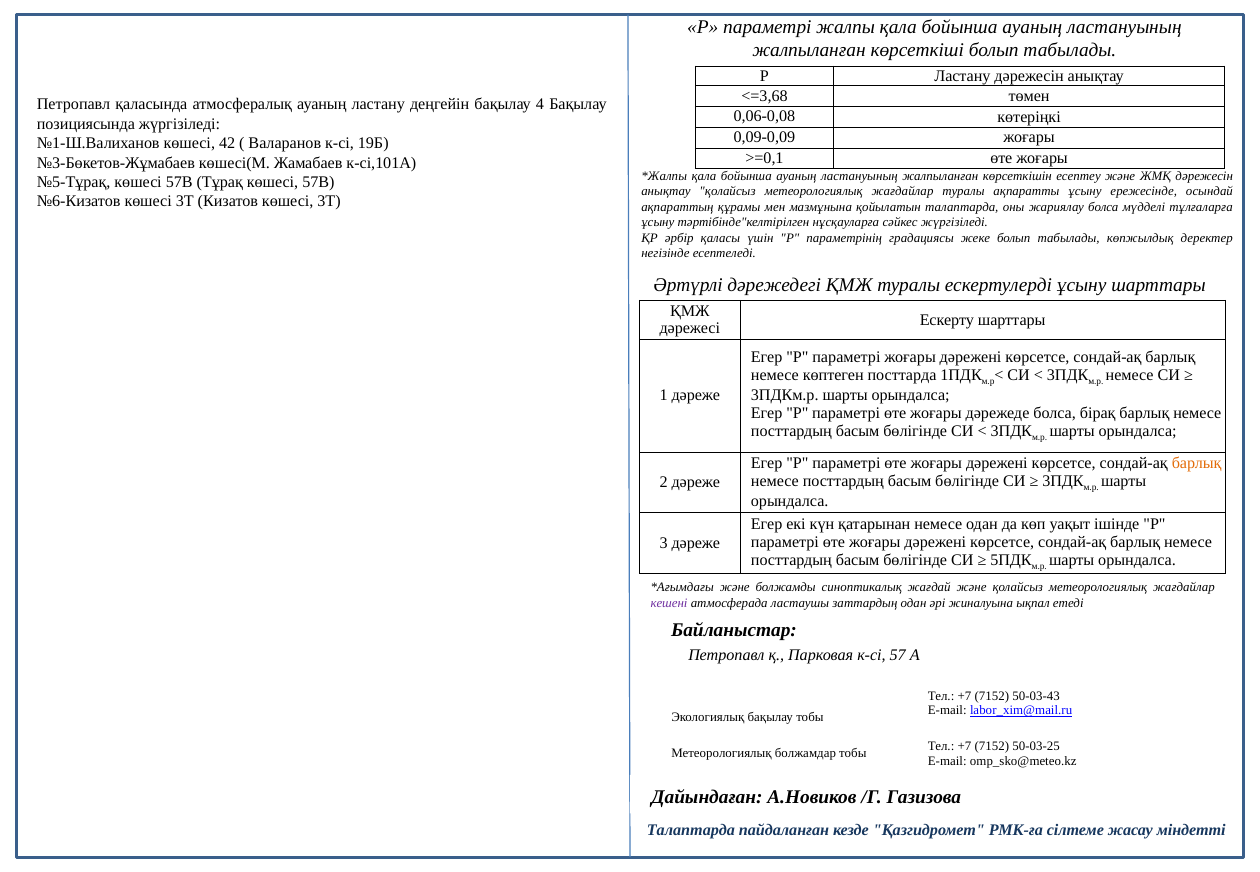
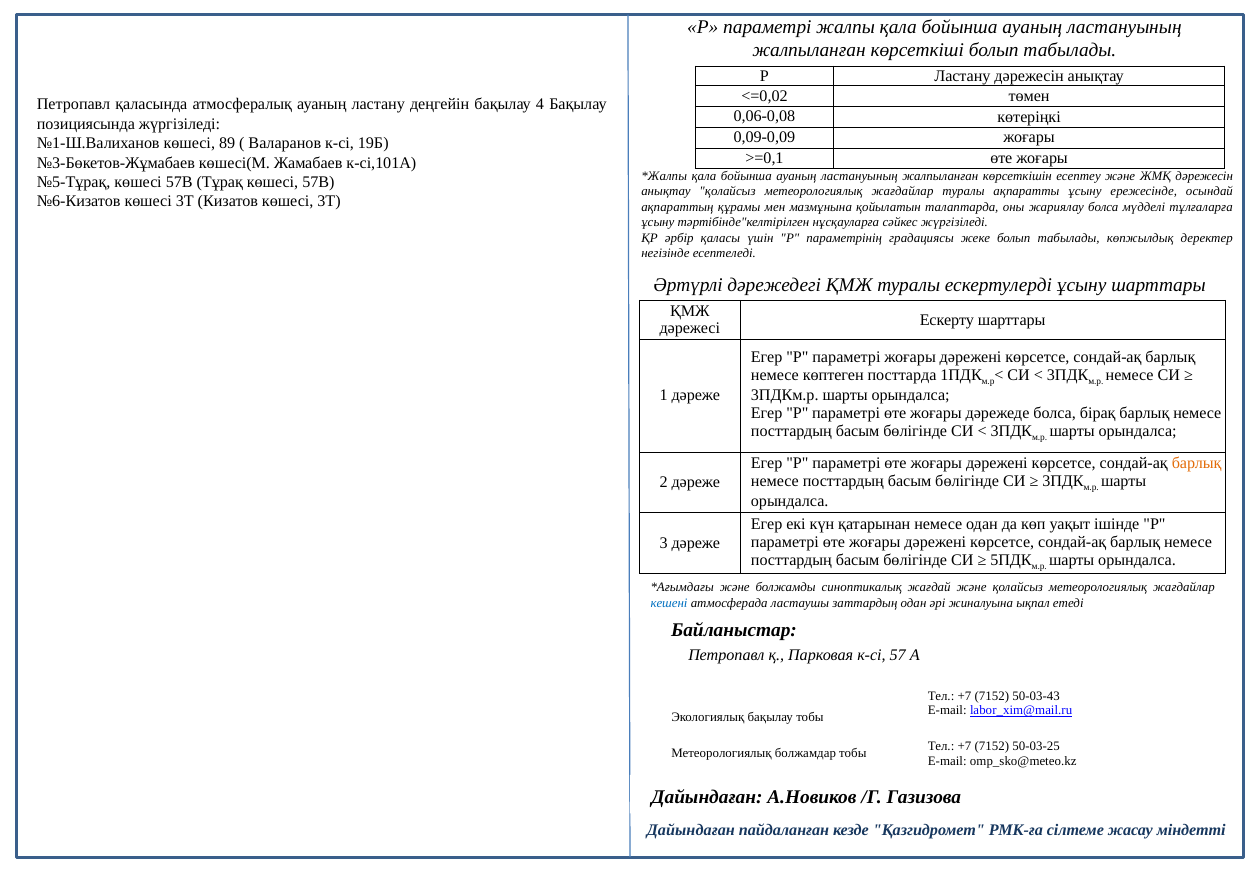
<=3,68: <=3,68 -> <=0,02 (764, 96)
42: 42 -> 89 (227, 143)
кешені colour: purple -> blue (669, 603)
Талаптарда: Талаптарда -> Дайындаған (691, 831)
